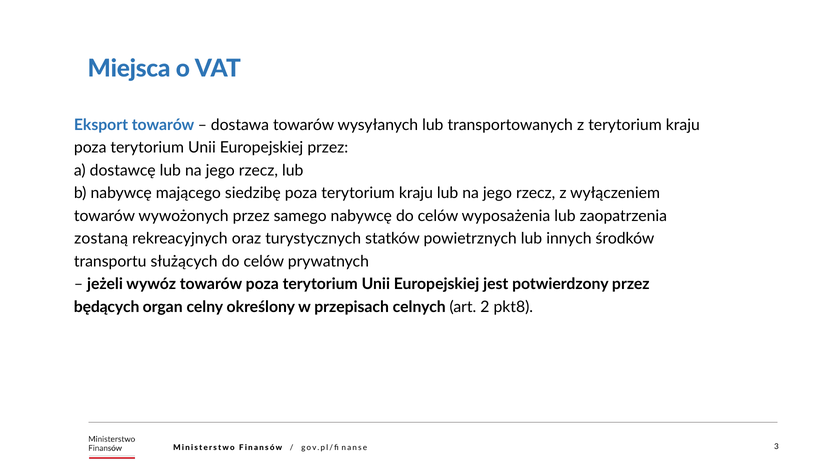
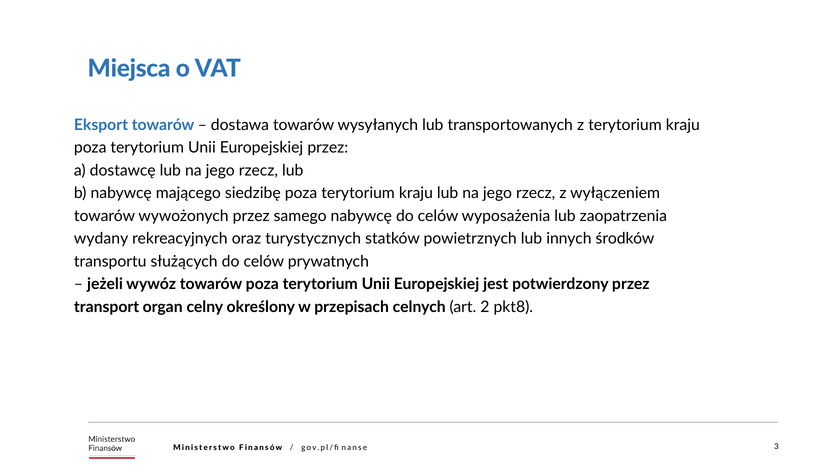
zostaną: zostaną -> wydany (101, 238)
będących: będących -> transport (107, 307)
